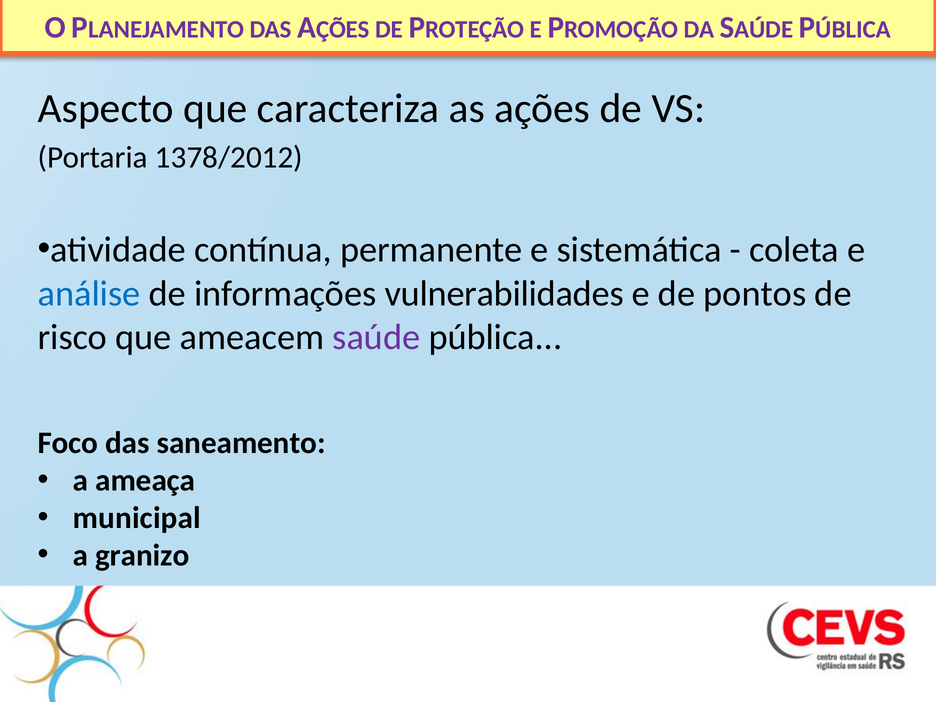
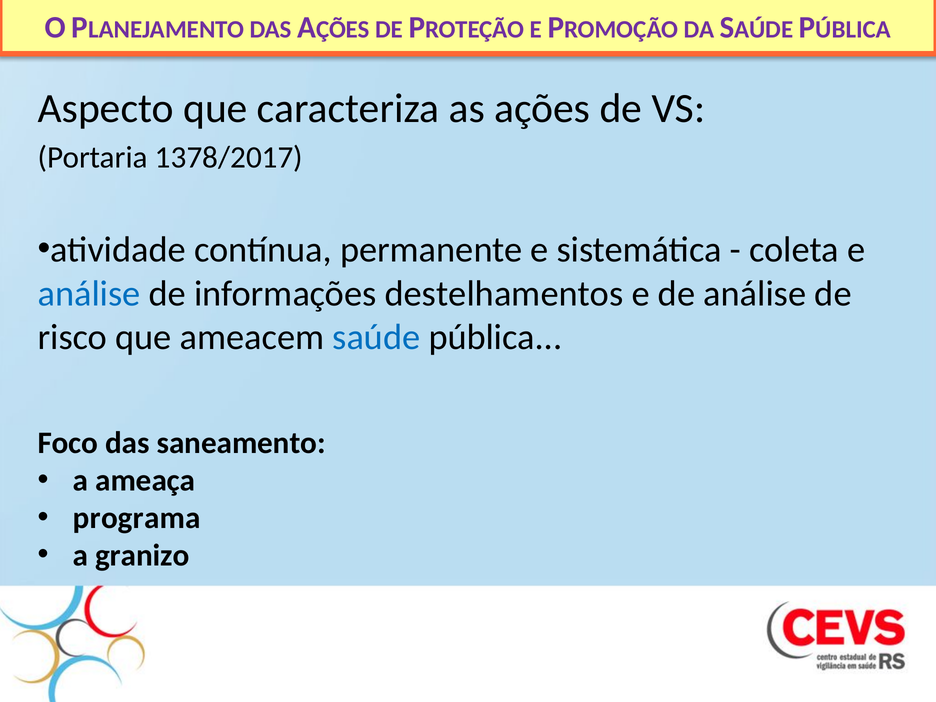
1378/2012: 1378/2012 -> 1378/2017 (229, 158)
vulnerabilidades: vulnerabilidades -> destelhamentos (504, 294)
de pontos: pontos -> análise (755, 294)
saúde colour: purple -> blue (376, 337)
municipal: municipal -> programa (137, 518)
